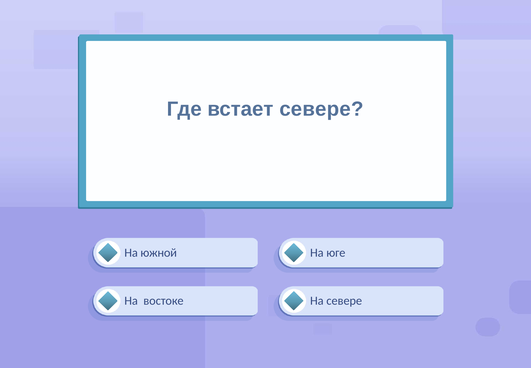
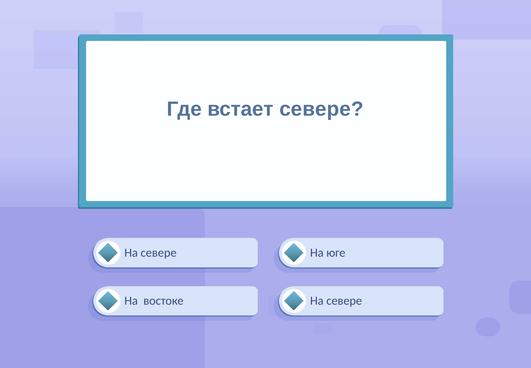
южной: южной -> севере (159, 252)
